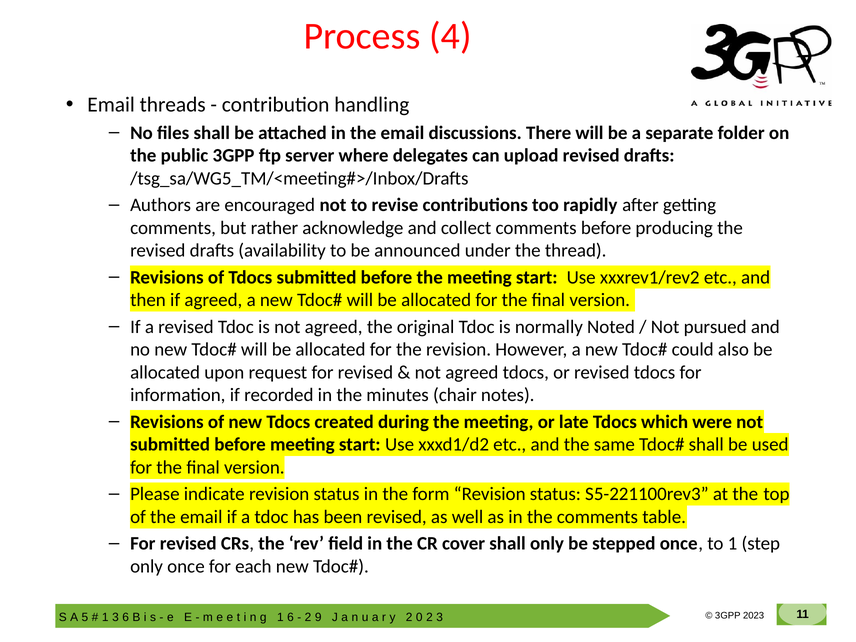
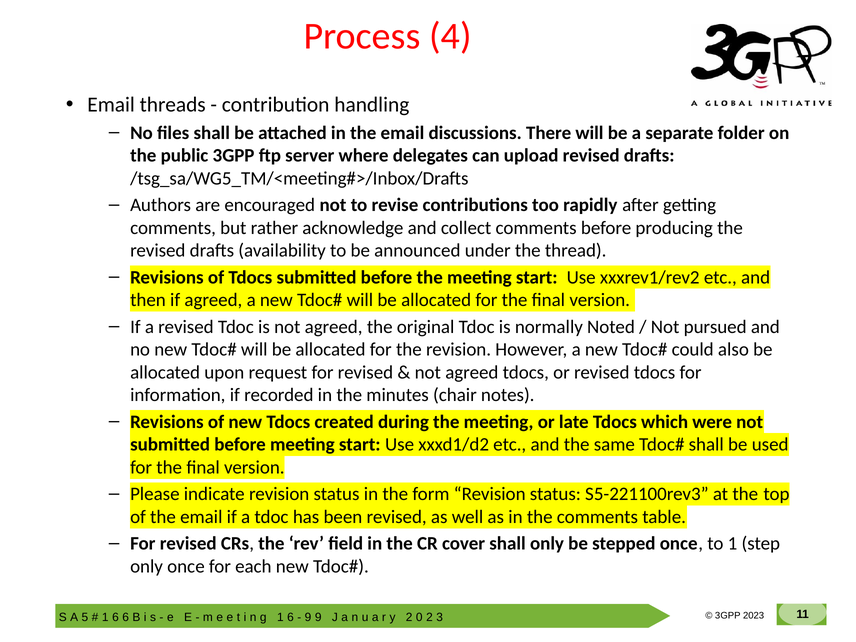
3: 3 -> 6 (115, 617)
2: 2 -> 9 (308, 617)
